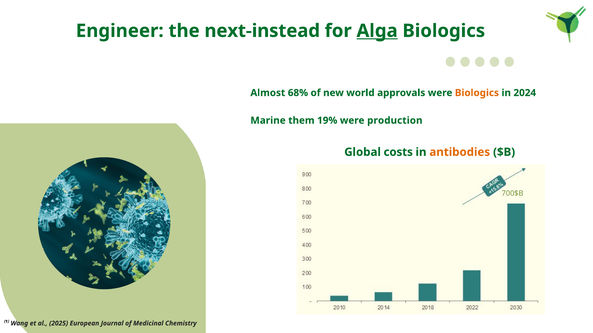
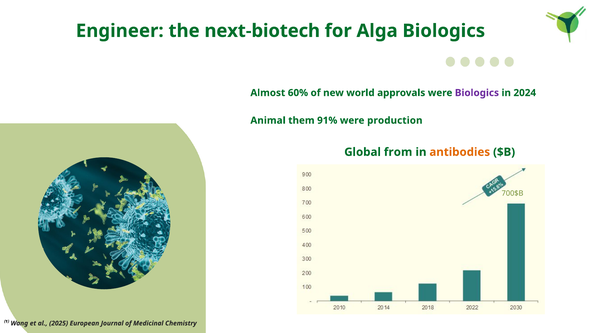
next-instead: next-instead -> next-biotech (262, 31)
Alga underline: present -> none (377, 31)
68%: 68% -> 60% (298, 93)
Biologics colour: orange -> purple (477, 93)
Marine: Marine -> Animal (268, 121)
19%: 19% -> 91% (327, 121)
costs: costs -> from (398, 152)
